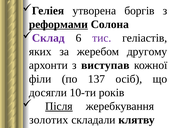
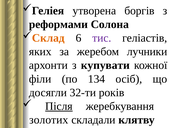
реформами underline: present -> none (58, 24)
Склад colour: purple -> orange (48, 38)
другому: другому -> лучники (147, 52)
виступав: виступав -> купувати (105, 65)
137: 137 -> 134 (96, 79)
10-ти: 10-ти -> 32-ти (83, 93)
